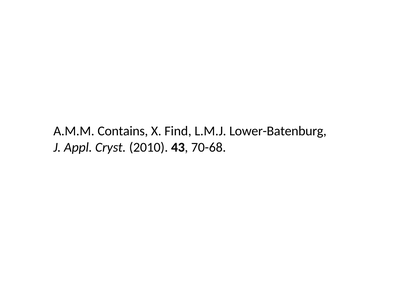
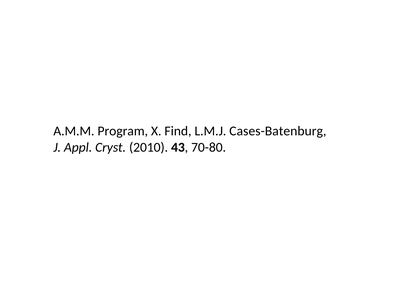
Contains: Contains -> Program (123, 131)
Lower-Batenburg: Lower-Batenburg -> Cases-Batenburg (278, 131)
70-68: 70-68 -> 70-80 (209, 147)
